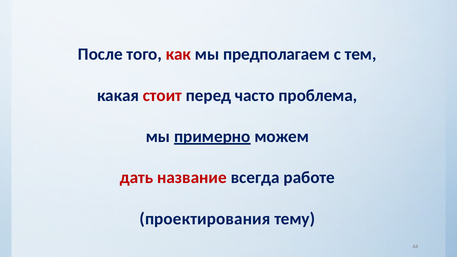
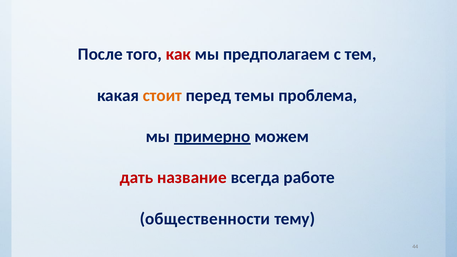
стоит colour: red -> orange (162, 95)
часто: часто -> темы (255, 95)
проектирования: проектирования -> общественности (205, 219)
